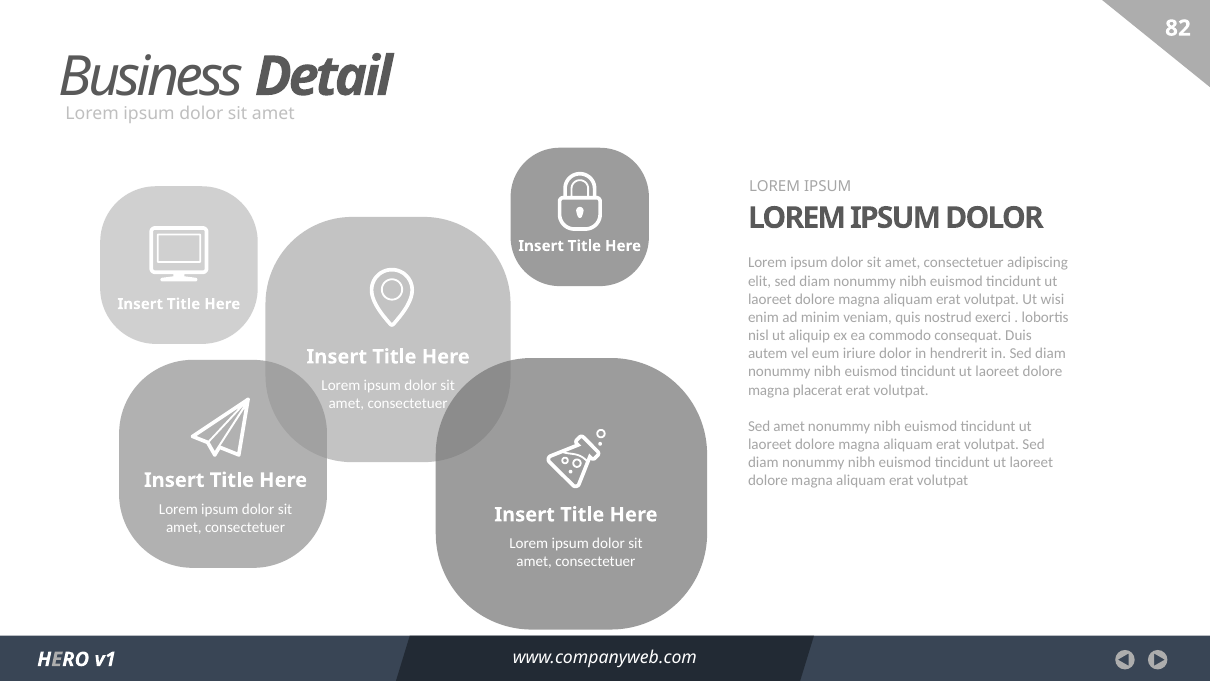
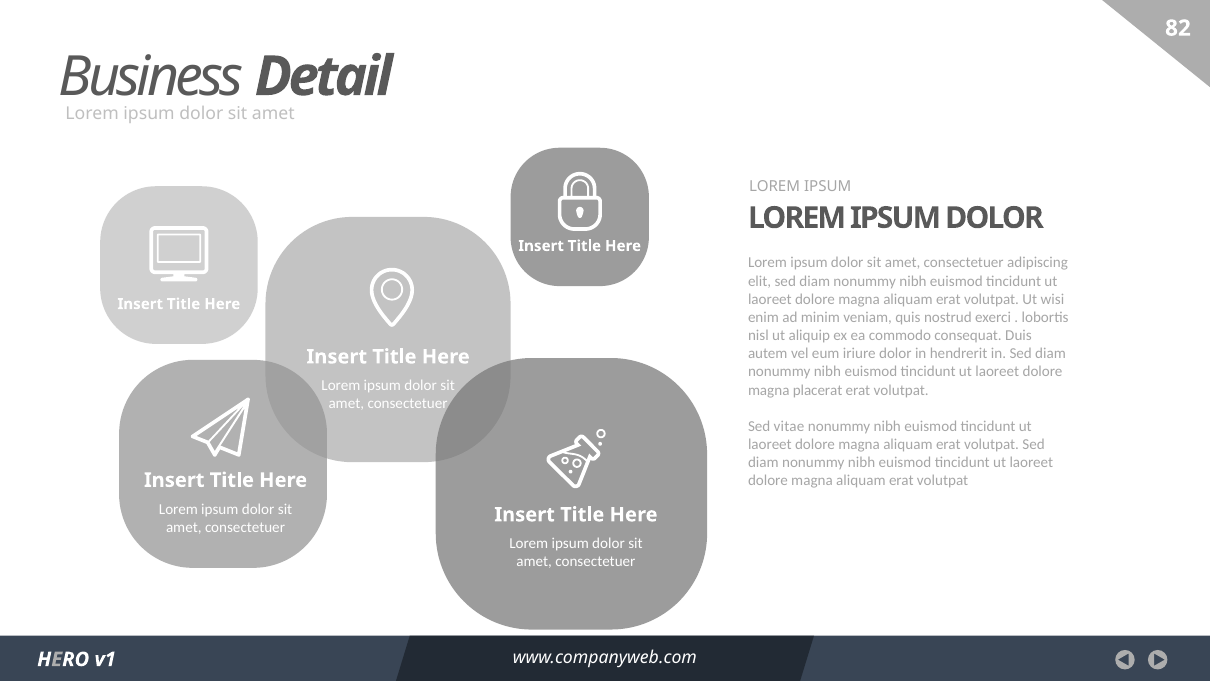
Sed amet: amet -> vitae (789, 426)
